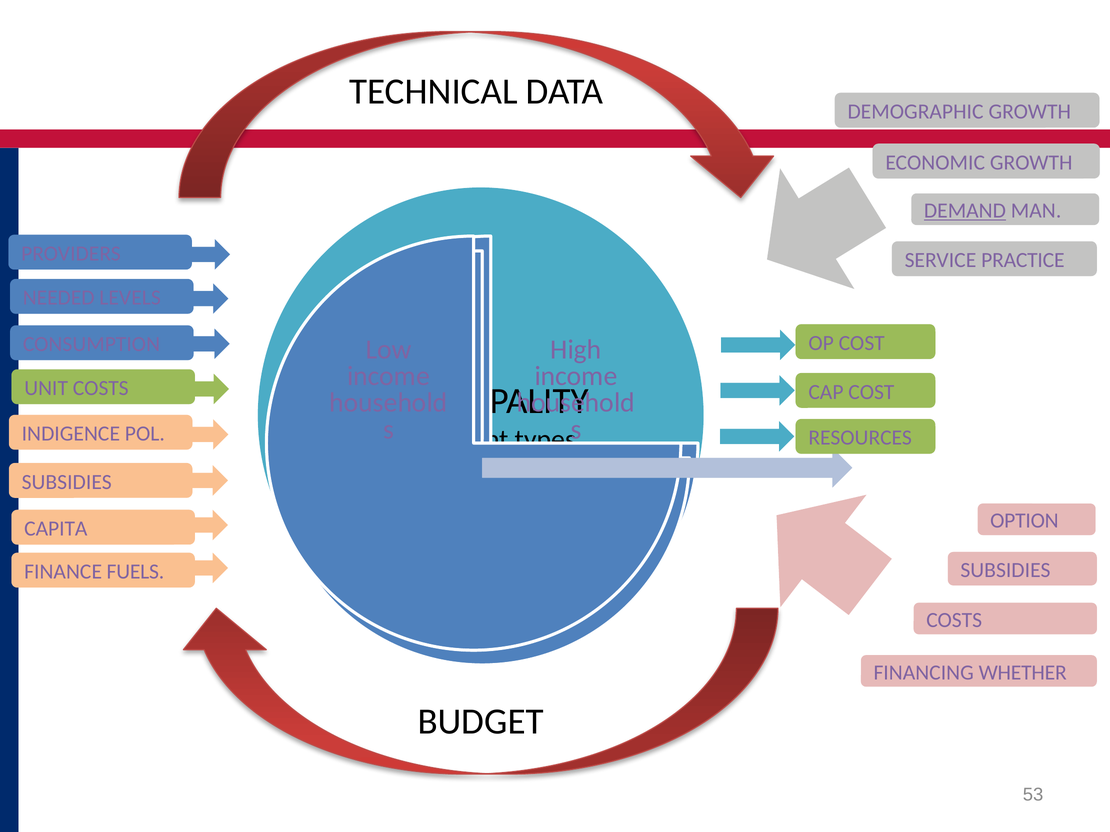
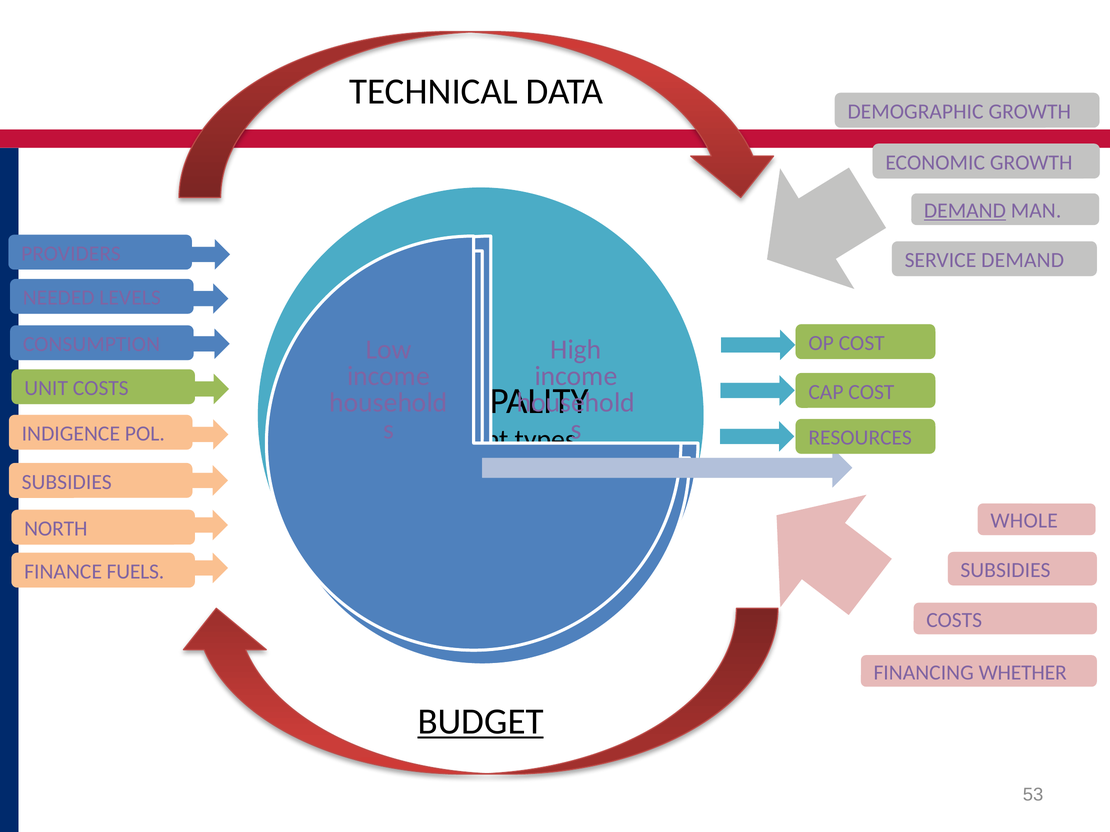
SERVICE PRACTICE: PRACTICE -> DEMAND (1023, 260)
OPTION: OPTION -> WHOLE (1024, 521)
CAPITA: CAPITA -> NORTH (56, 529)
BUDGET underline: none -> present (481, 722)
